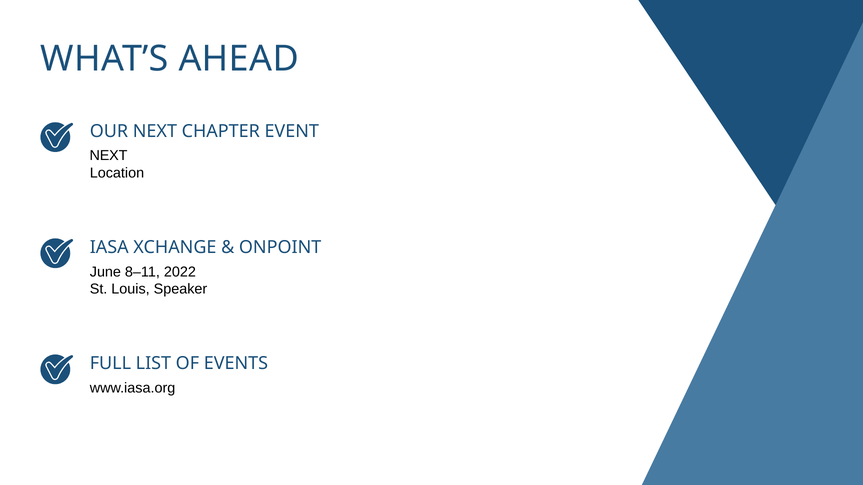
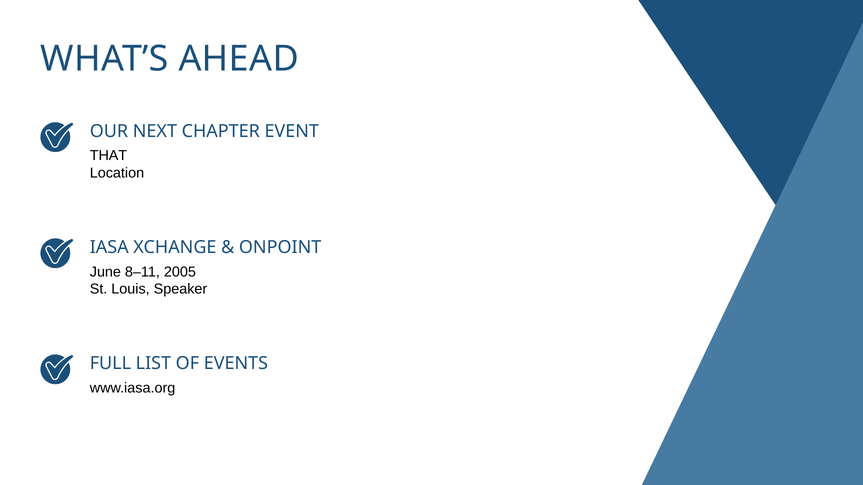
NEXT: NEXT -> THAT (108, 156)
2022: 2022 -> 2005 (180, 272)
